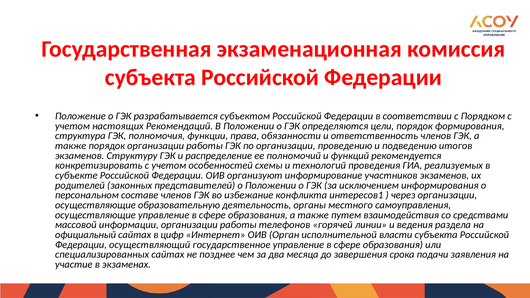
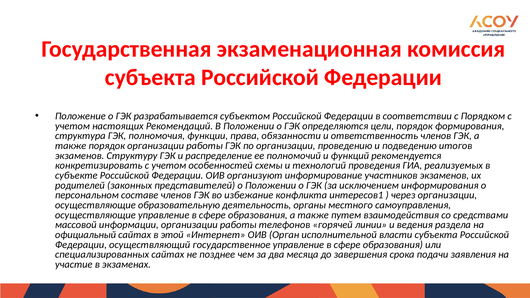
цифр: цифр -> этой (172, 235)
